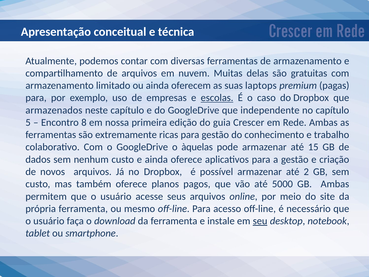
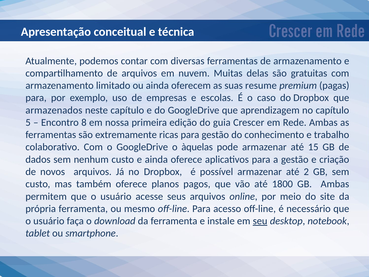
laptops: laptops -> resume (261, 85)
escolas underline: present -> none (217, 98)
independente: independente -> aprendizagem (270, 110)
5000: 5000 -> 1800 (282, 184)
